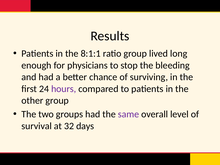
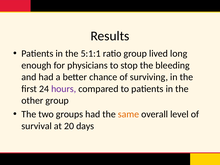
8:1:1: 8:1:1 -> 5:1:1 (91, 54)
same colour: purple -> orange (129, 114)
32: 32 -> 20 (69, 126)
